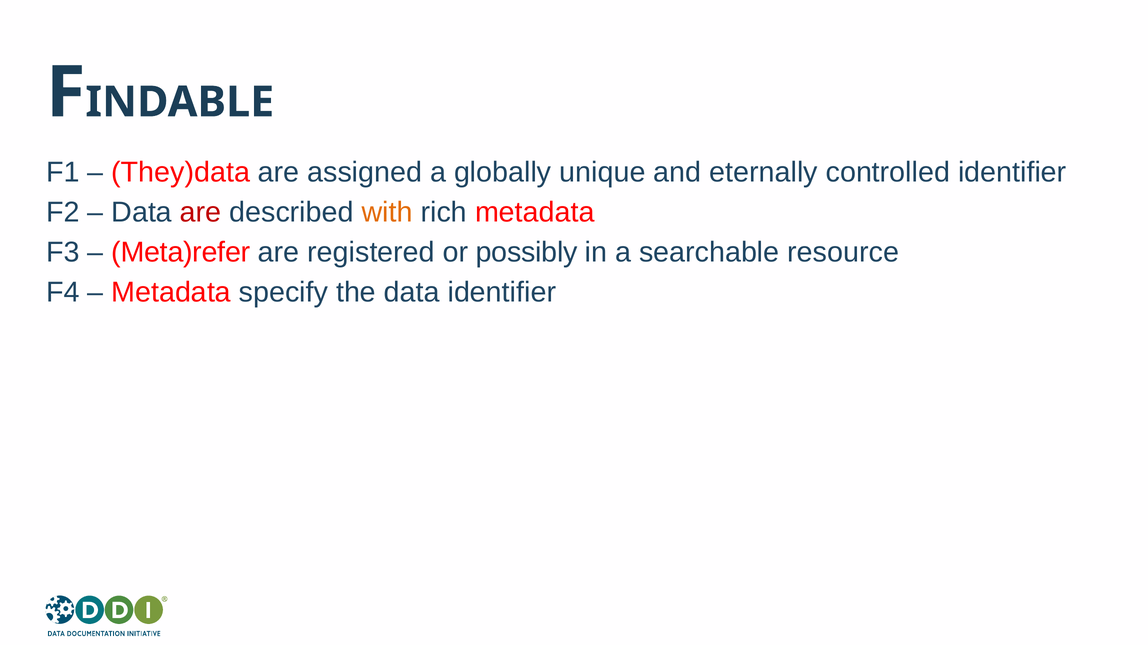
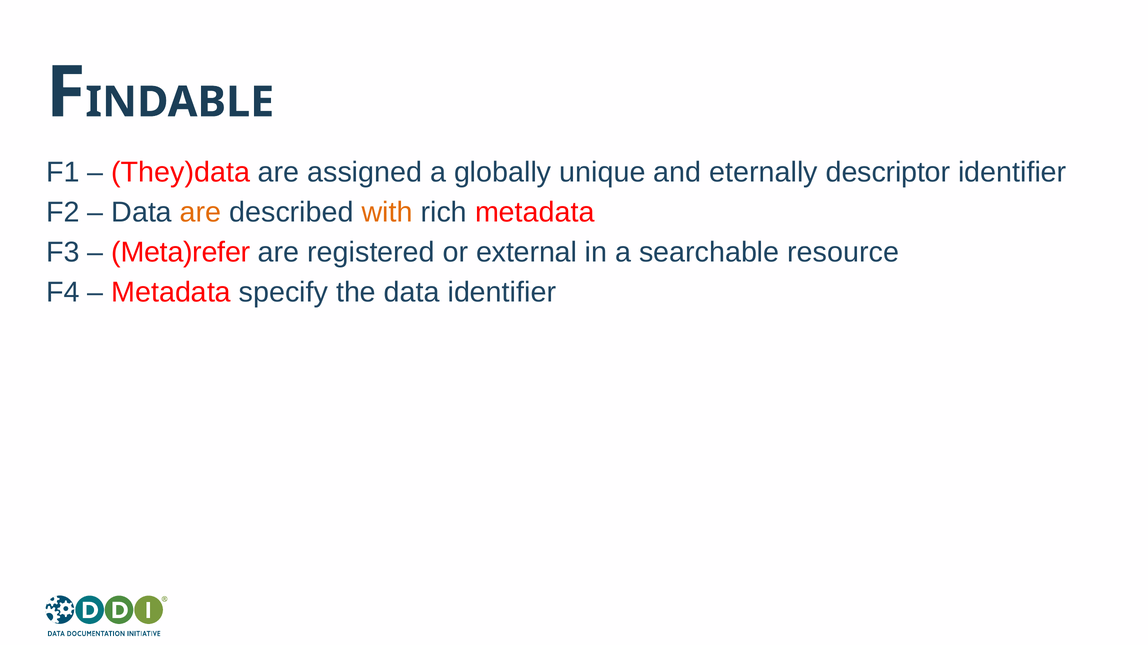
controlled: controlled -> descriptor (888, 172)
are colour: red -> orange (201, 213)
possibly: possibly -> external (527, 253)
